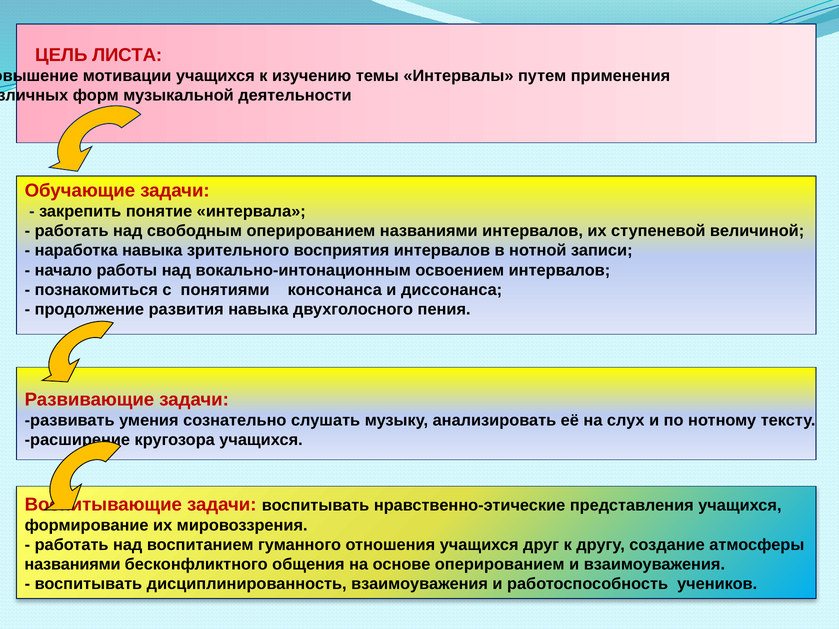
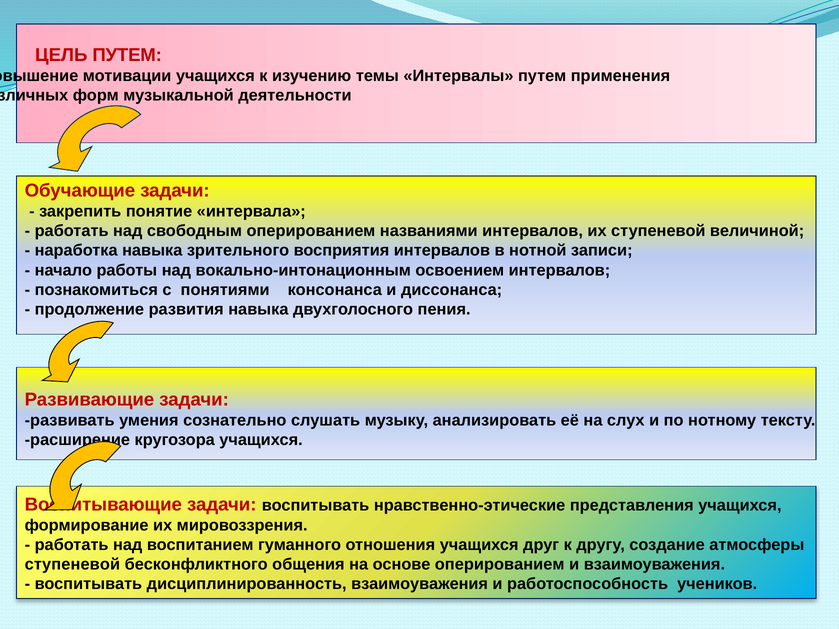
ЦЕЛЬ ЛИСТА: ЛИСТА -> ПУТЕМ (127, 55)
названиями: названиями -> ступеневой (72, 565)
